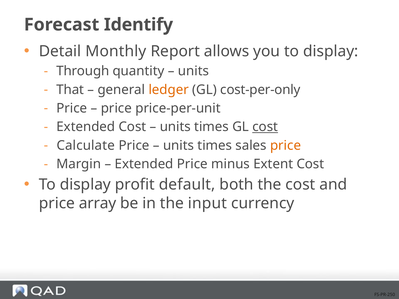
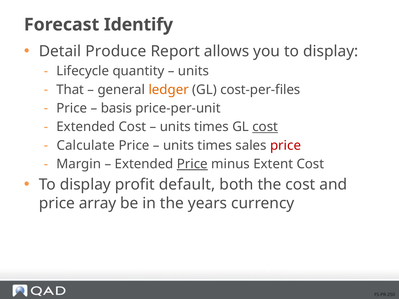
Monthly: Monthly -> Produce (116, 51)
Through: Through -> Lifecycle (83, 71)
cost-per-only: cost-per-only -> cost-per-files (260, 90)
price: price -> basis (116, 108)
price colour: orange -> red (286, 146)
Price underline: none -> present (192, 164)
input: input -> years (208, 203)
